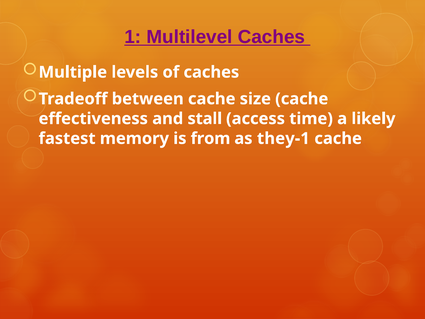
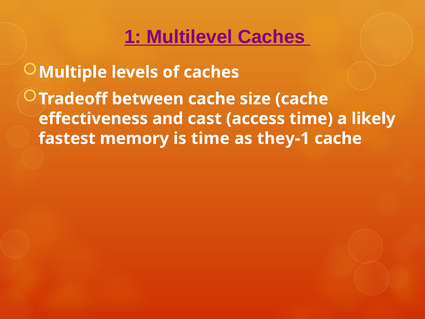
stall: stall -> cast (205, 119)
is from: from -> time (210, 138)
